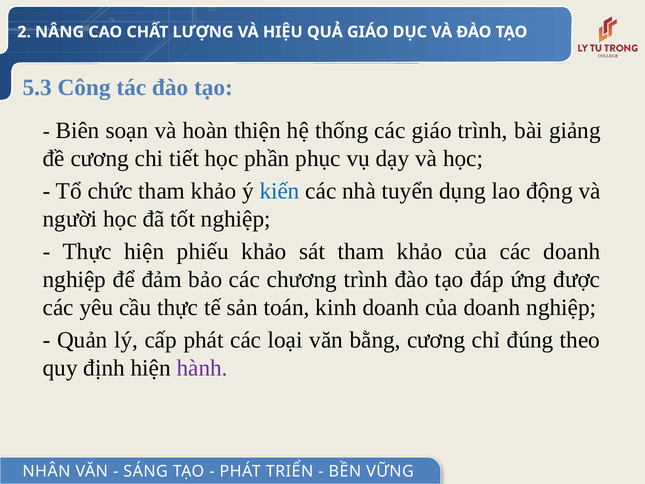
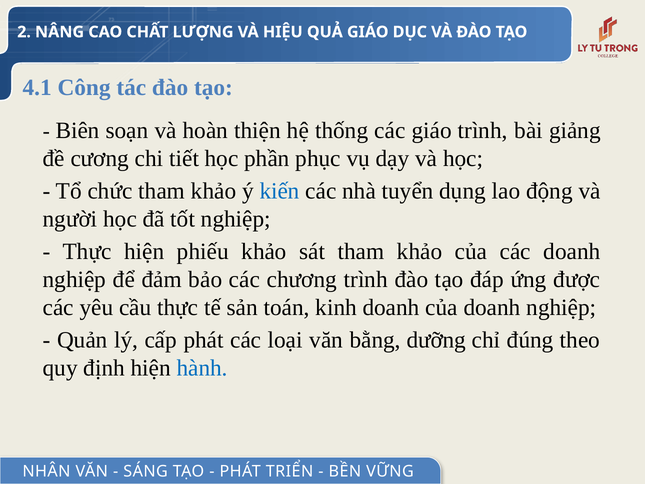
5.3: 5.3 -> 4.1 (37, 88)
bằng cương: cương -> dưỡng (436, 340)
hành colour: purple -> blue (202, 368)
